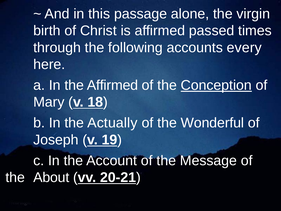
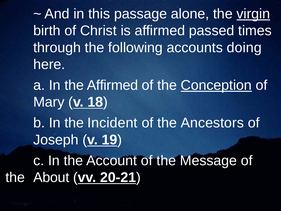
virgin underline: none -> present (253, 14)
every: every -> doing (244, 48)
Actually: Actually -> Incident (112, 123)
Wonderful: Wonderful -> Ancestors (212, 123)
